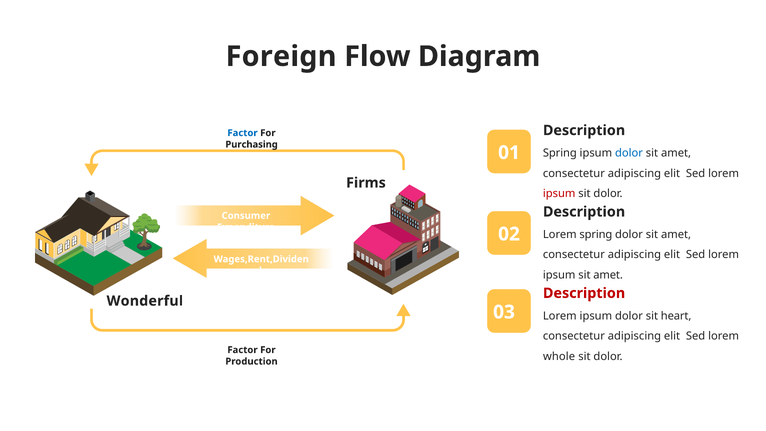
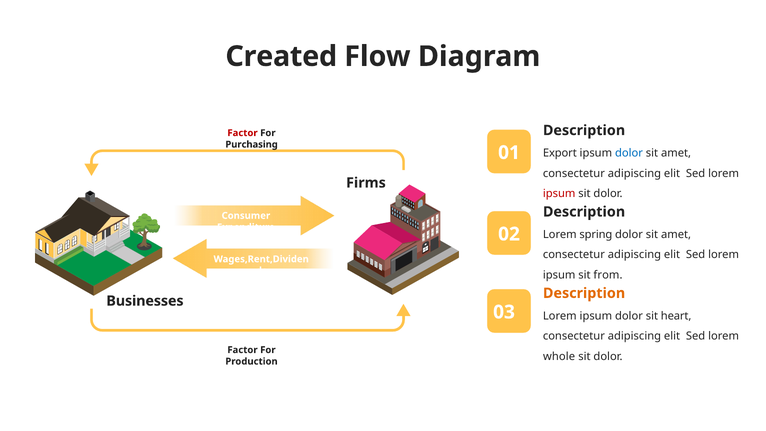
Foreign: Foreign -> Created (281, 56)
Factor colour: blue -> red (243, 133)
Spring: Spring -> Export (560, 153)
ipsum sit amet: amet -> from (608, 275)
Description colour: red -> orange (584, 293)
Wonderful: Wonderful -> Businesses (145, 301)
